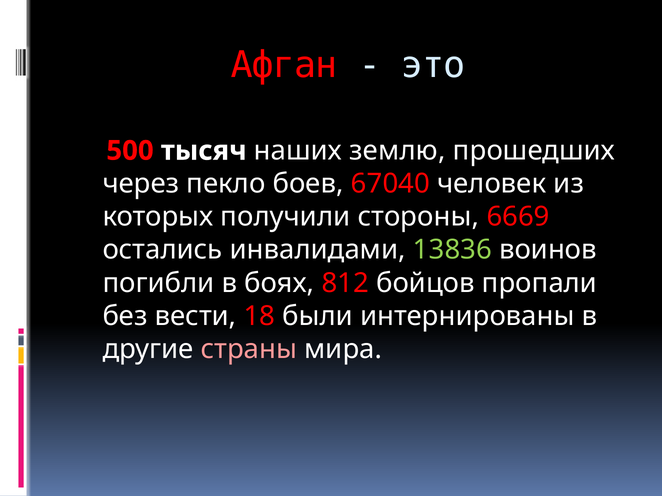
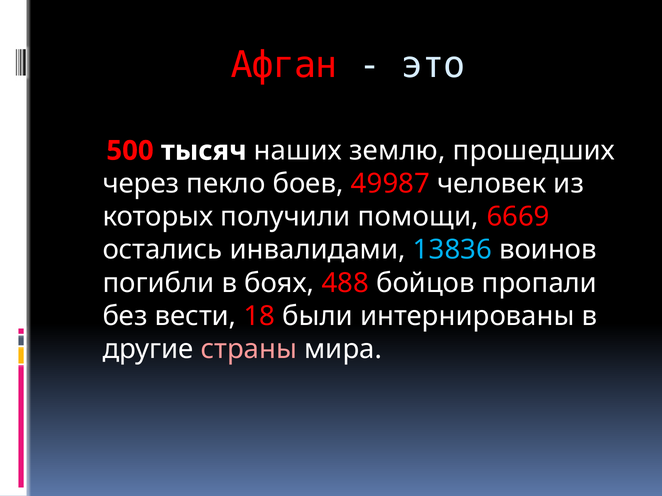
67040: 67040 -> 49987 (390, 184)
стороны: стороны -> помощи (418, 217)
13836 colour: light green -> light blue (452, 250)
812: 812 -> 488 (345, 283)
